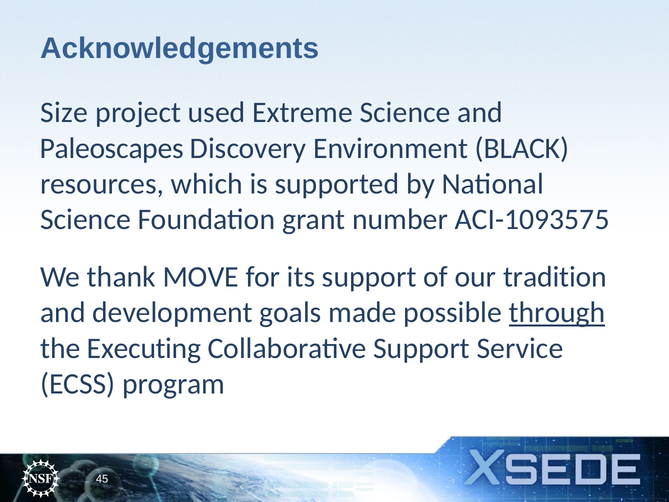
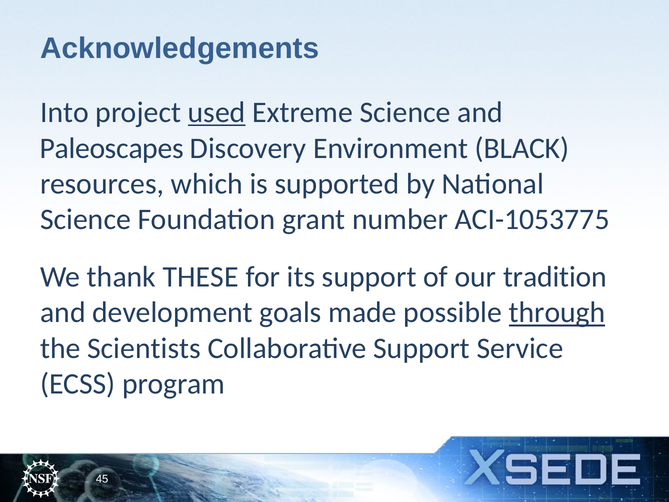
Size: Size -> Into (64, 112)
used underline: none -> present (217, 112)
ACI-1093575: ACI-1093575 -> ACI-1053775 (532, 220)
MOVE: MOVE -> THESE (201, 277)
Executing: Executing -> Scientists (144, 348)
